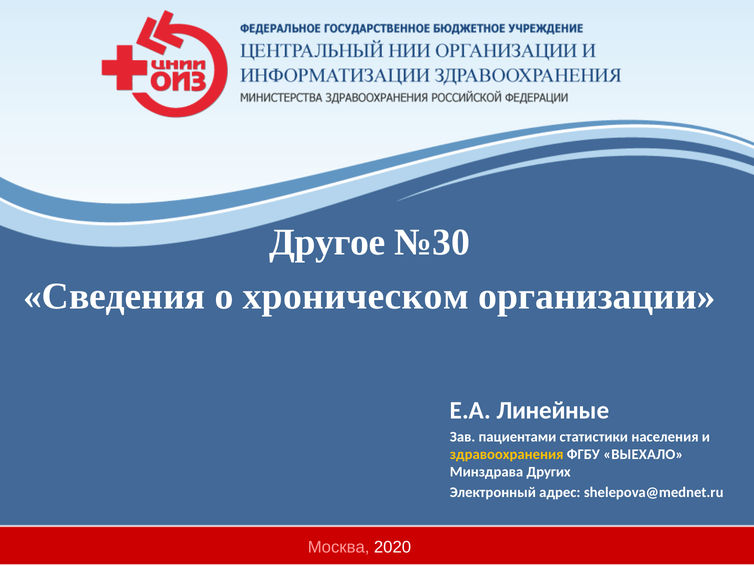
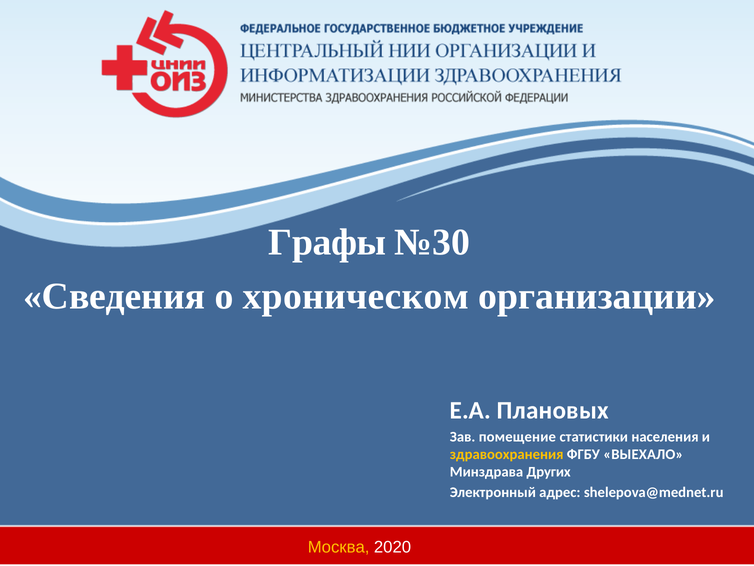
Другое: Другое -> Графы (327, 242)
Линейные: Линейные -> Плановых (553, 410)
пациентами: пациентами -> помещение (517, 436)
Москва colour: pink -> yellow (339, 547)
